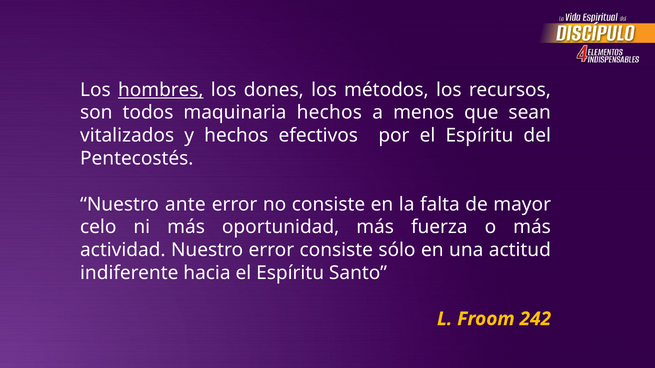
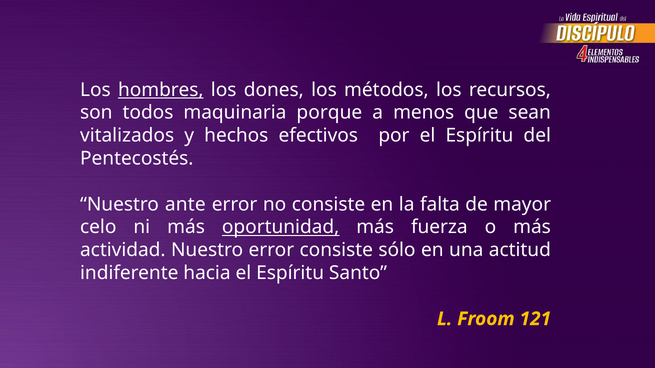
maquinaria hechos: hechos -> porque (329, 113)
oportunidad underline: none -> present (281, 227)
242: 242 -> 121 (535, 319)
